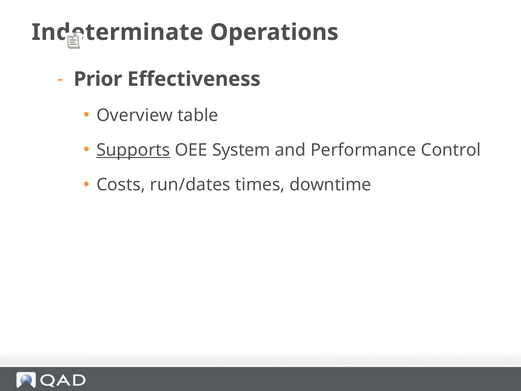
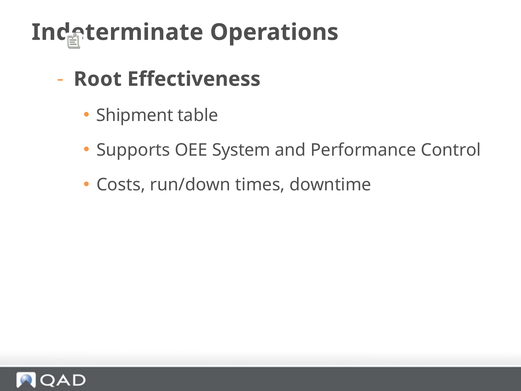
Prior: Prior -> Root (98, 79)
Overview: Overview -> Shipment (135, 115)
Supports underline: present -> none (133, 150)
run/dates: run/dates -> run/down (190, 185)
